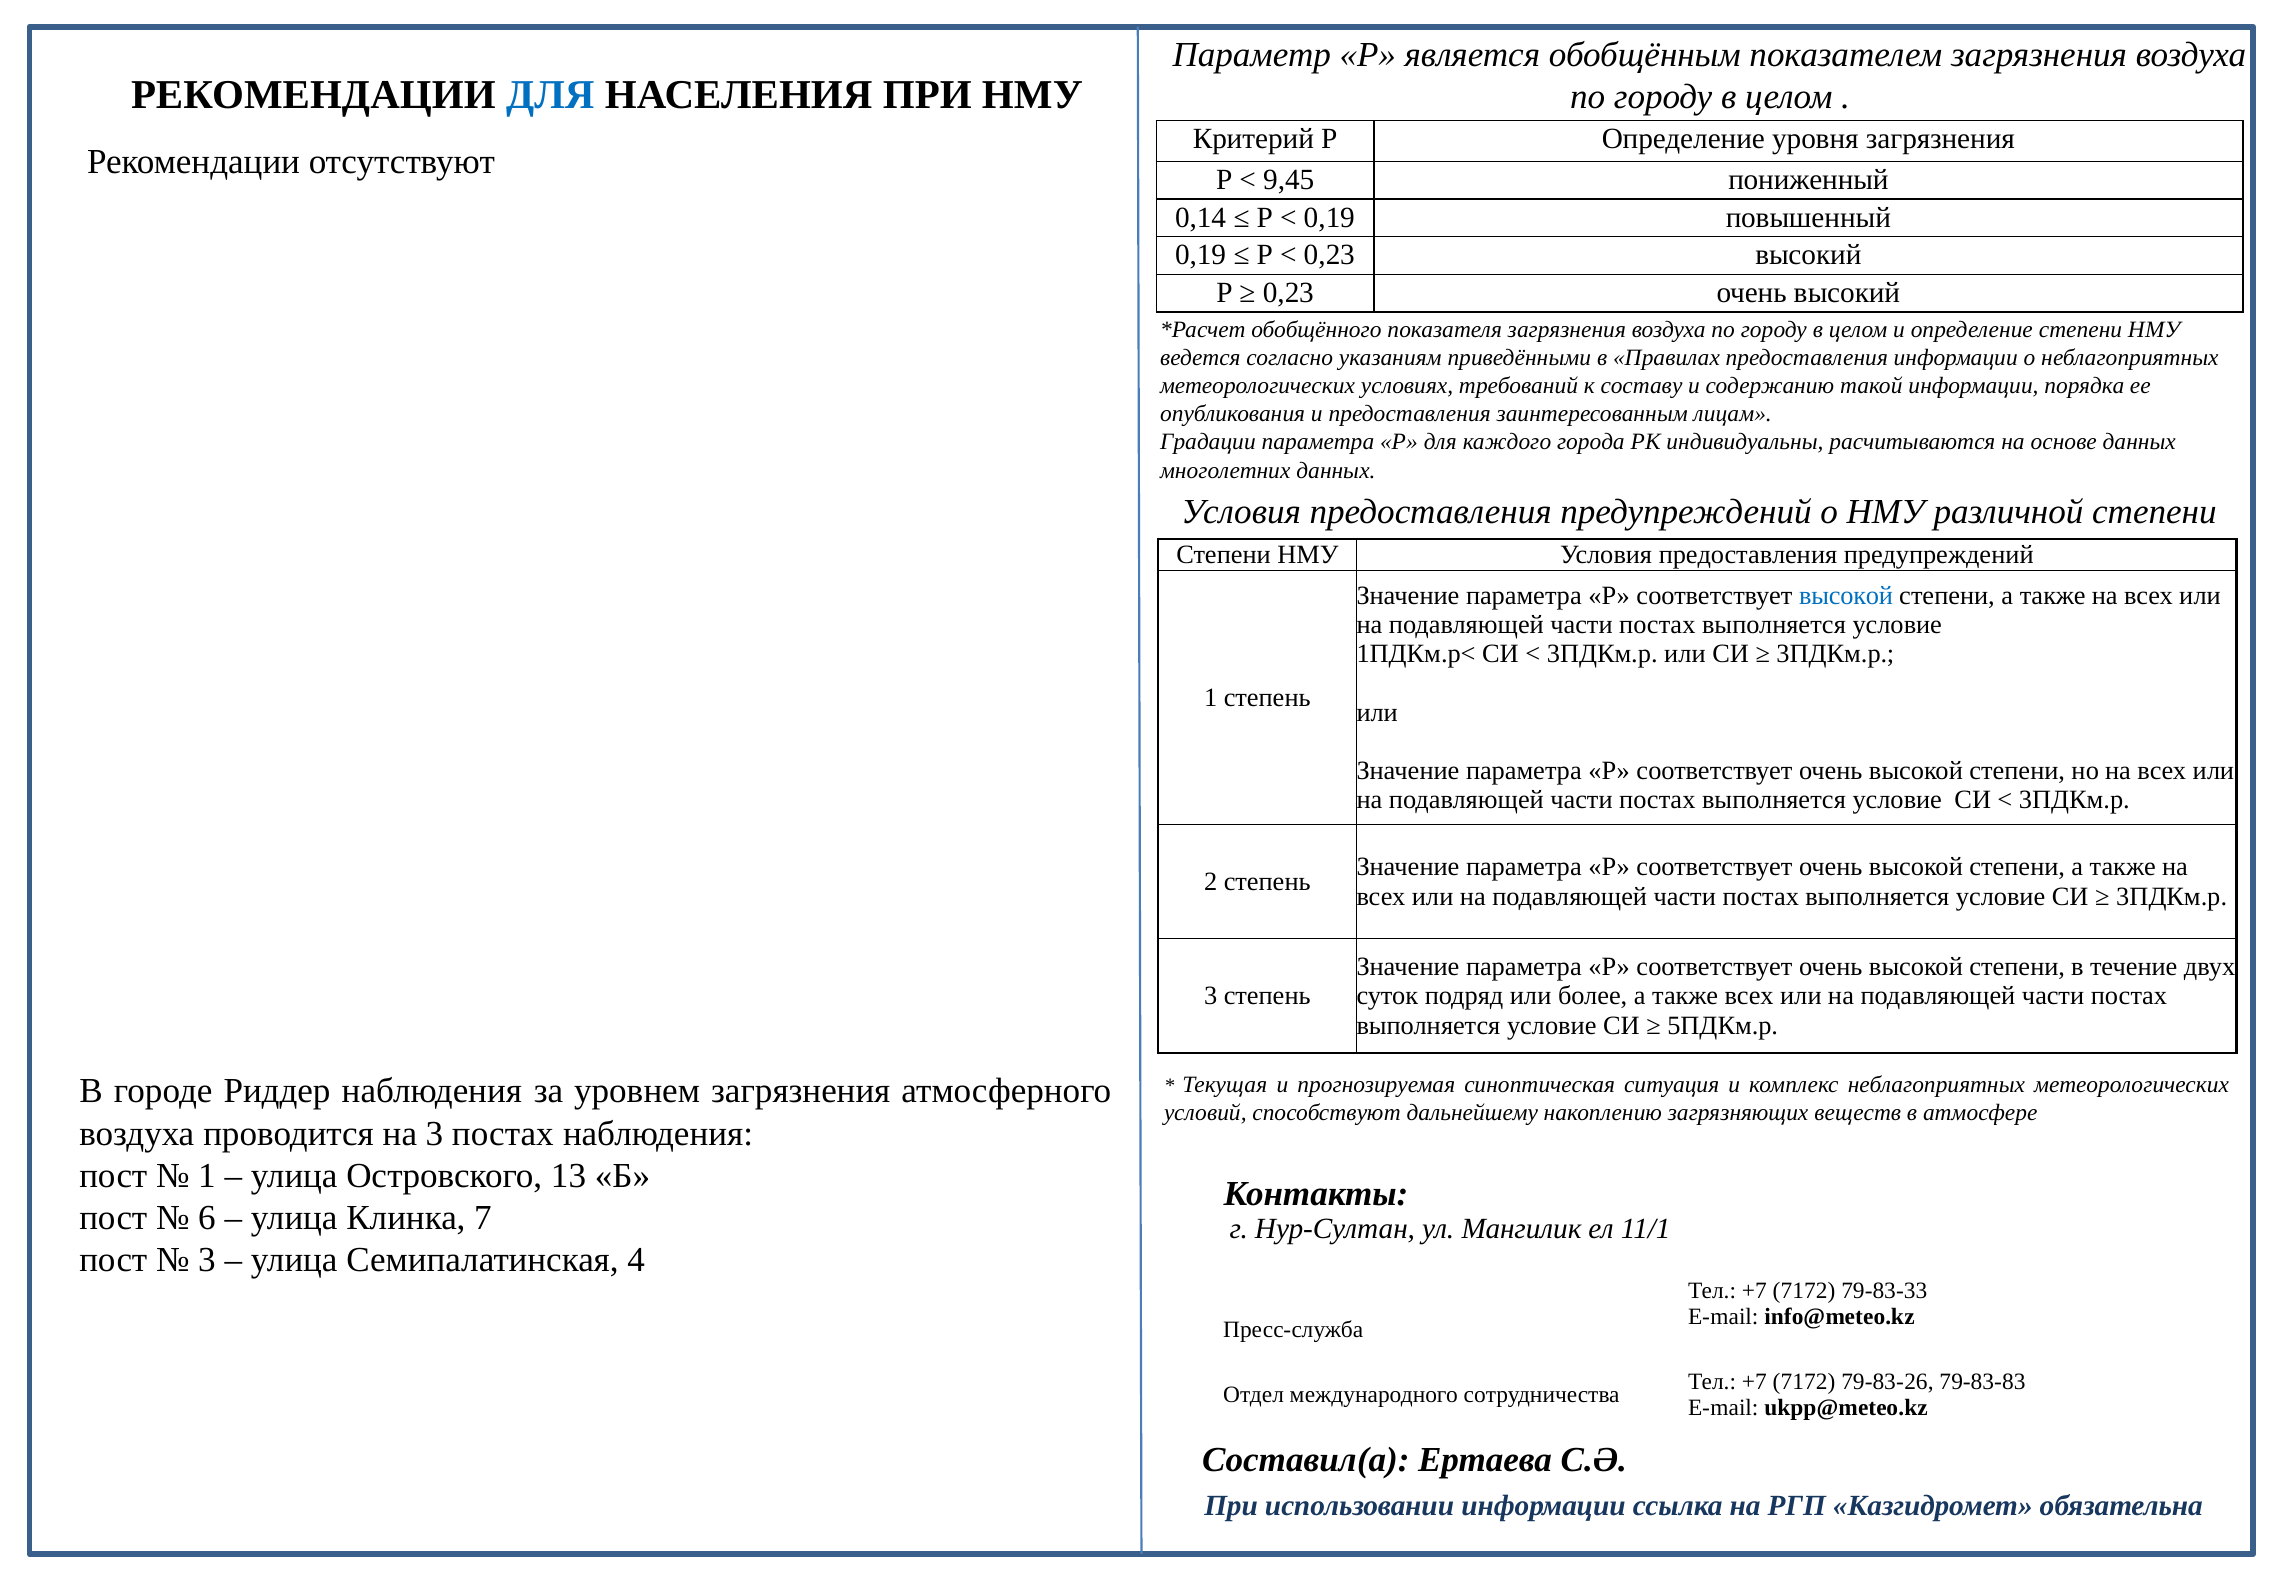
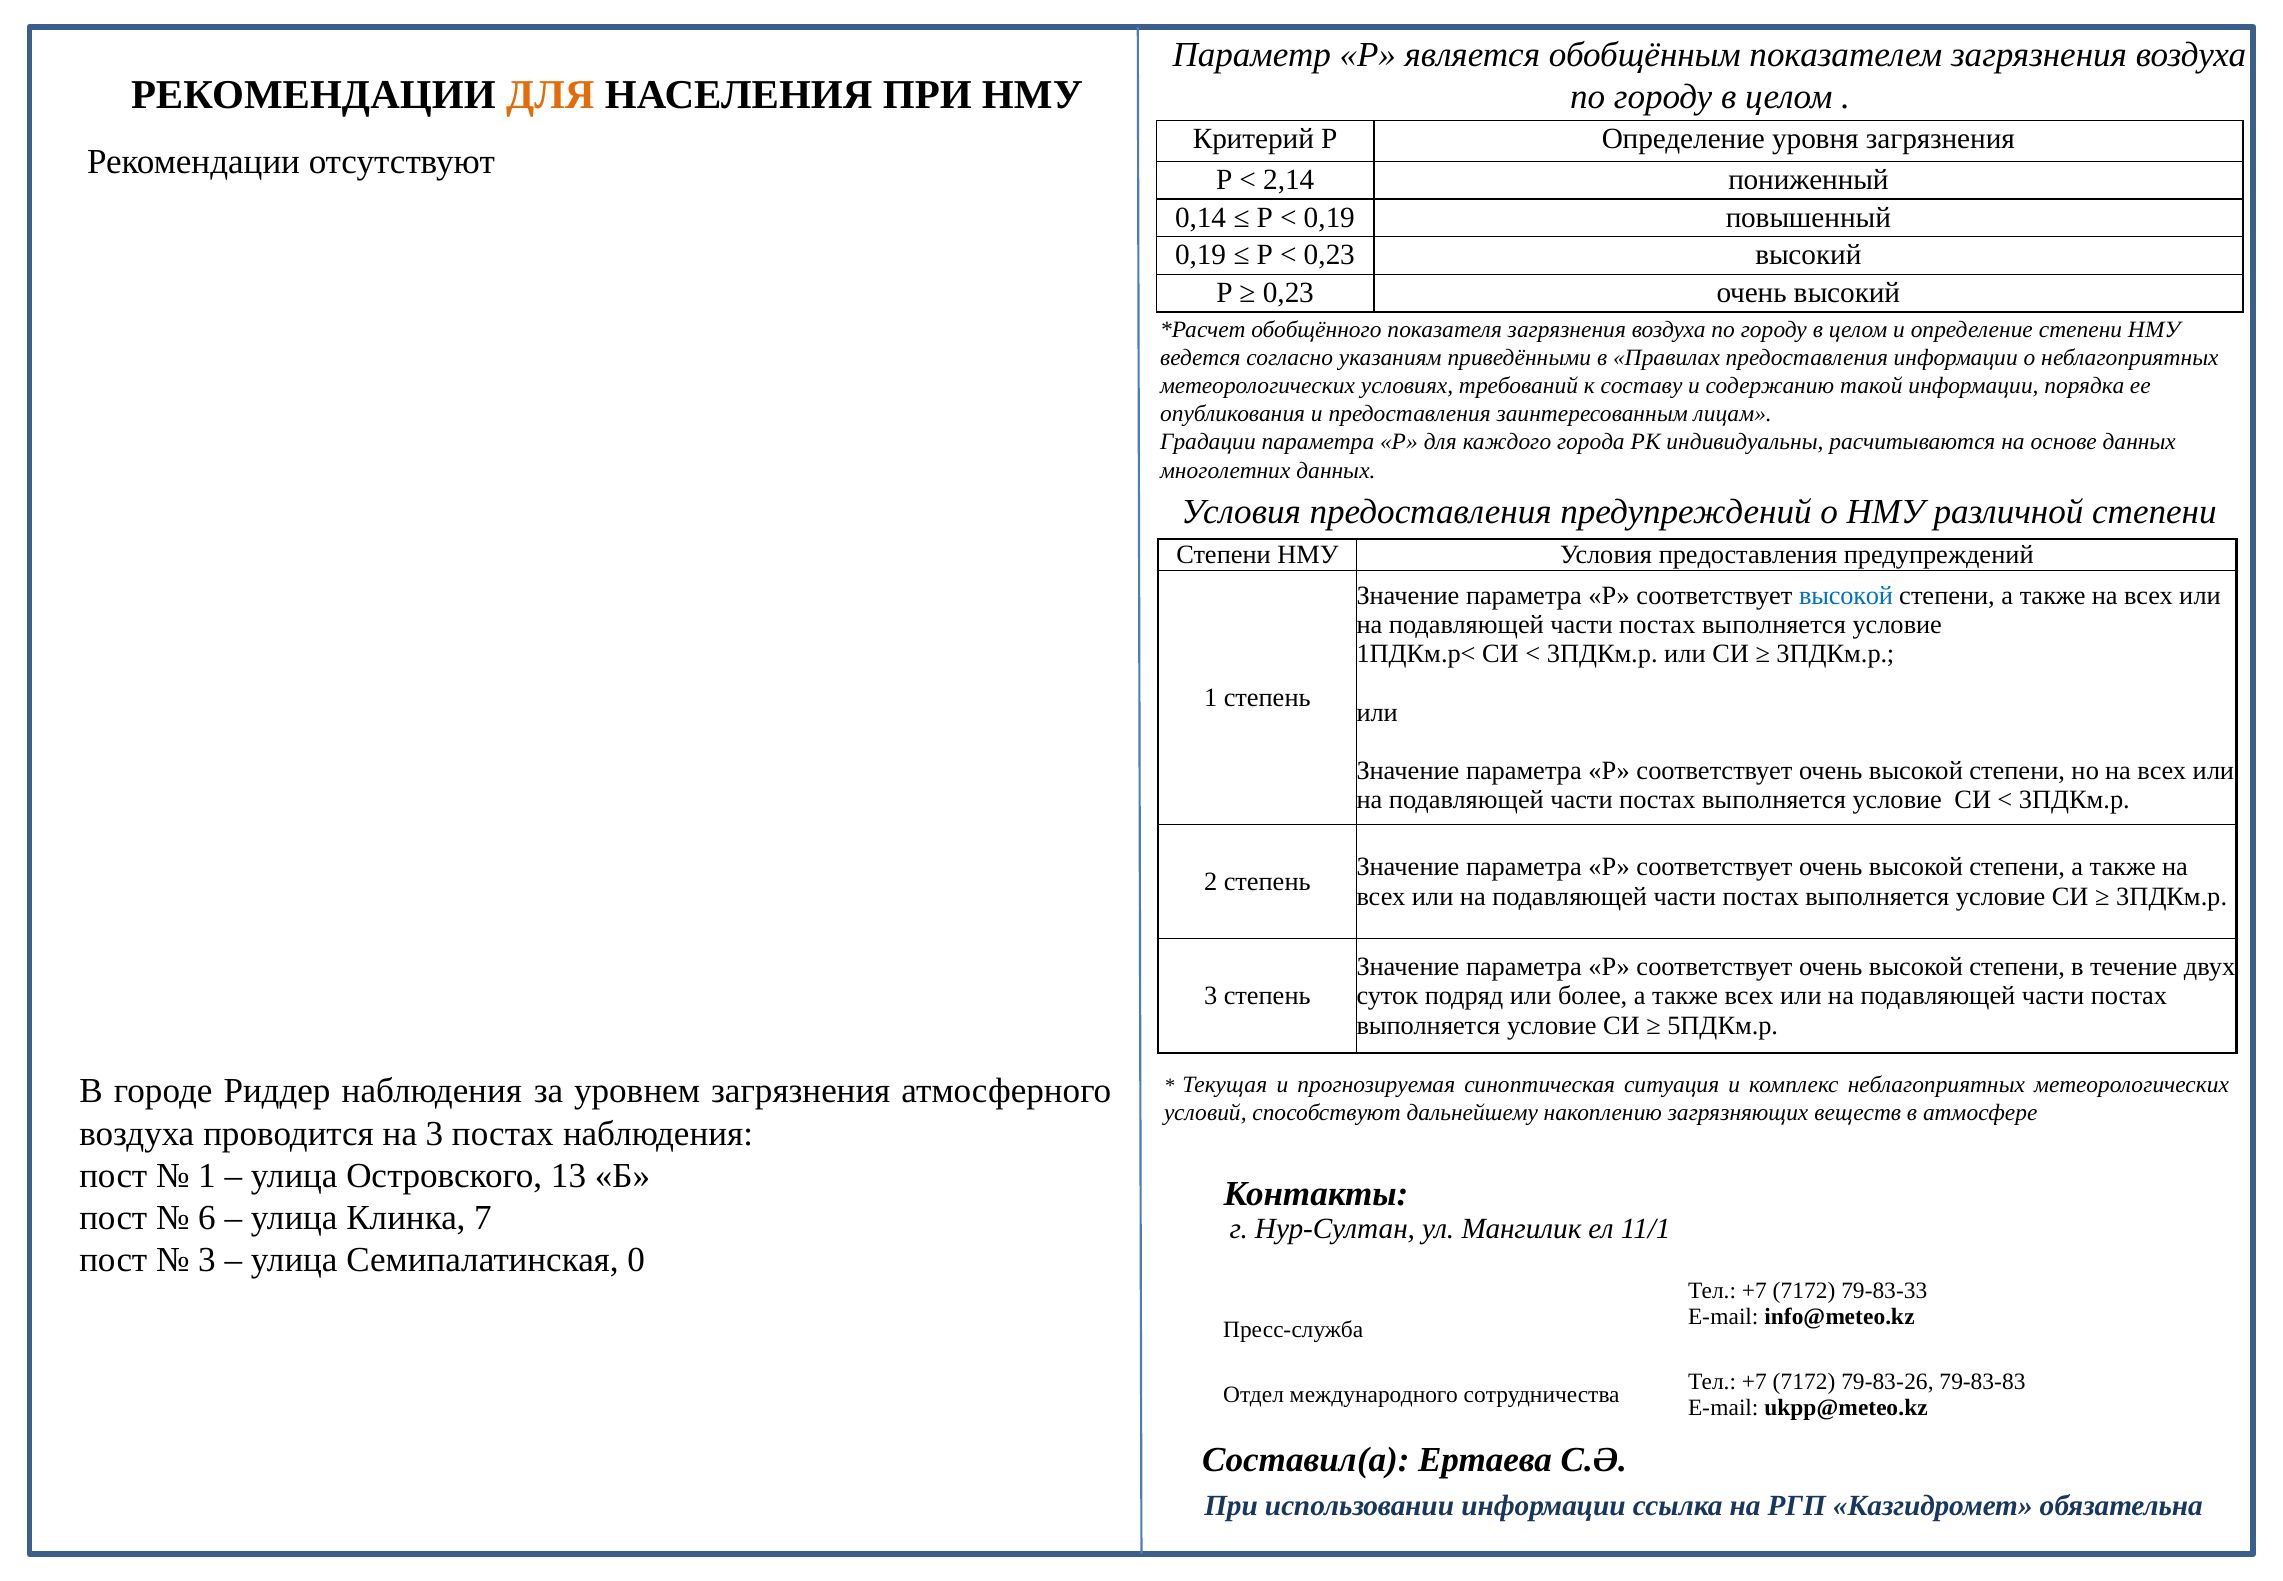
ДЛЯ colour: blue -> orange (550, 95)
9,45: 9,45 -> 2,14 (1289, 180)
4: 4 -> 0 (636, 1260)
